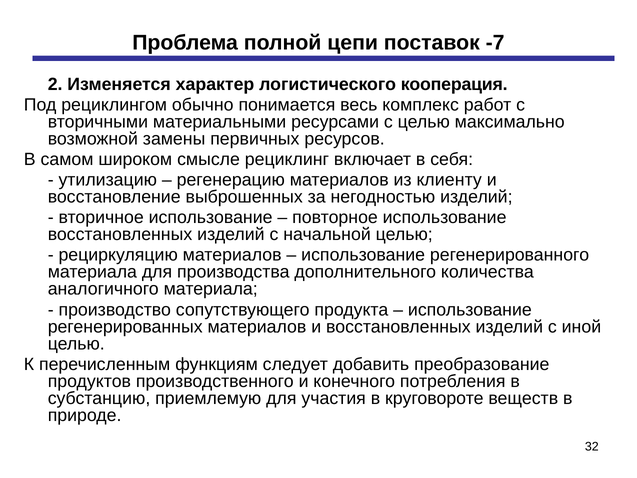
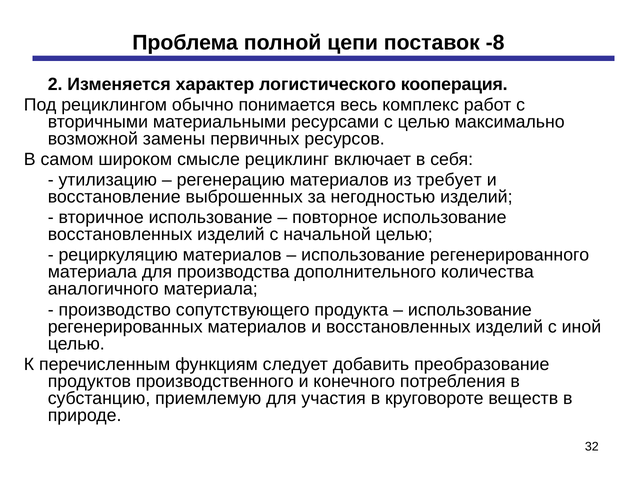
-7: -7 -> -8 (495, 43)
клиенту: клиенту -> требует (449, 180)
